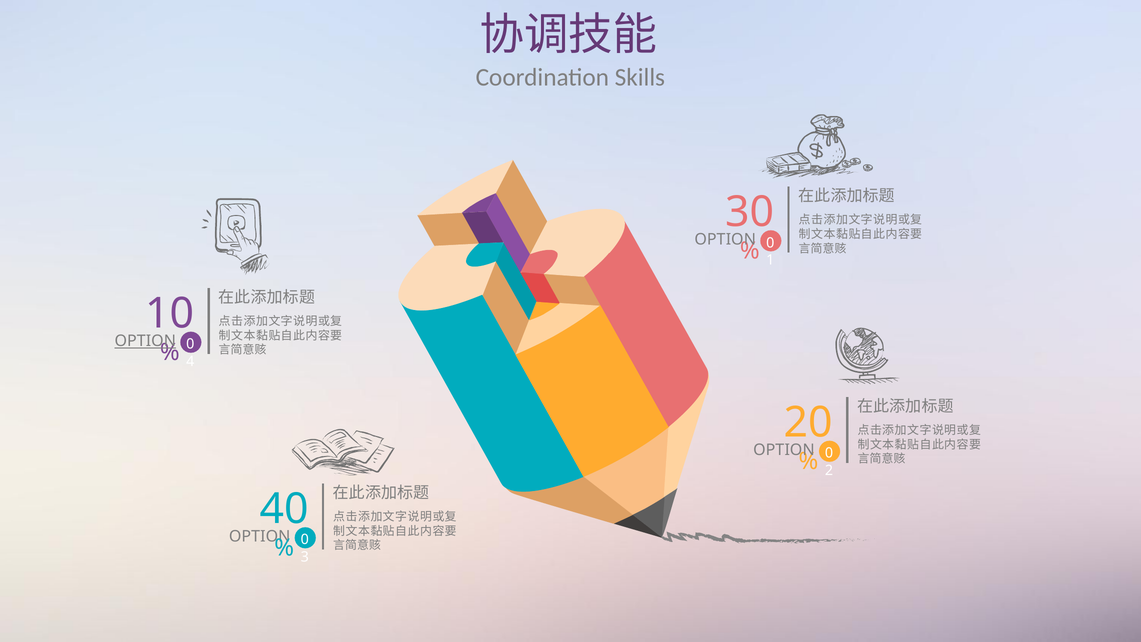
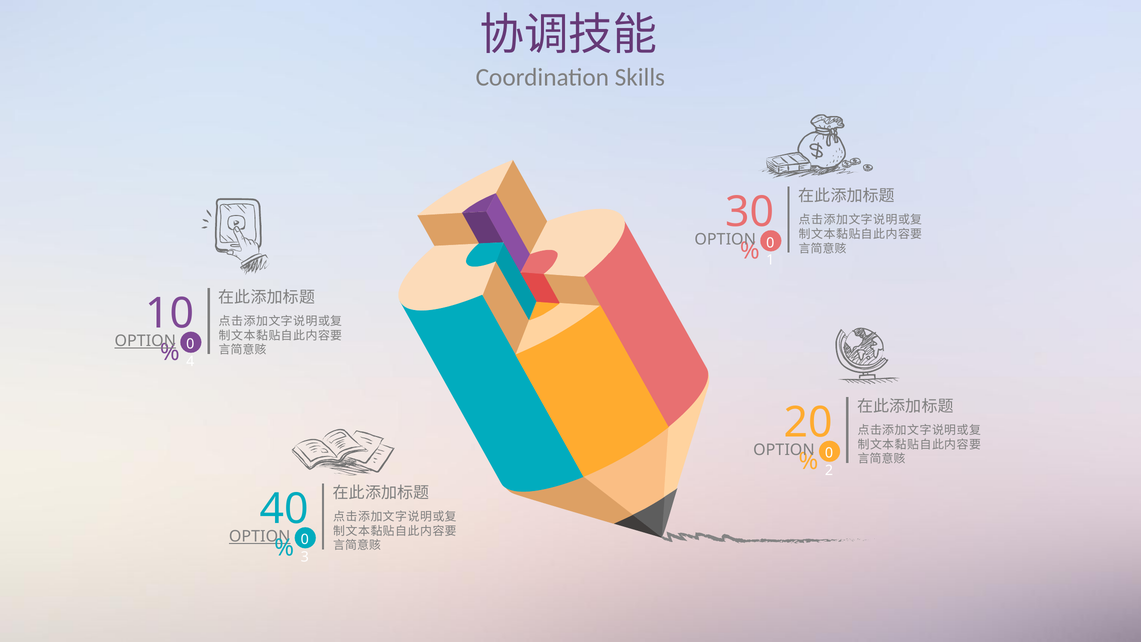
OPTION underline: none -> present (260, 536)
